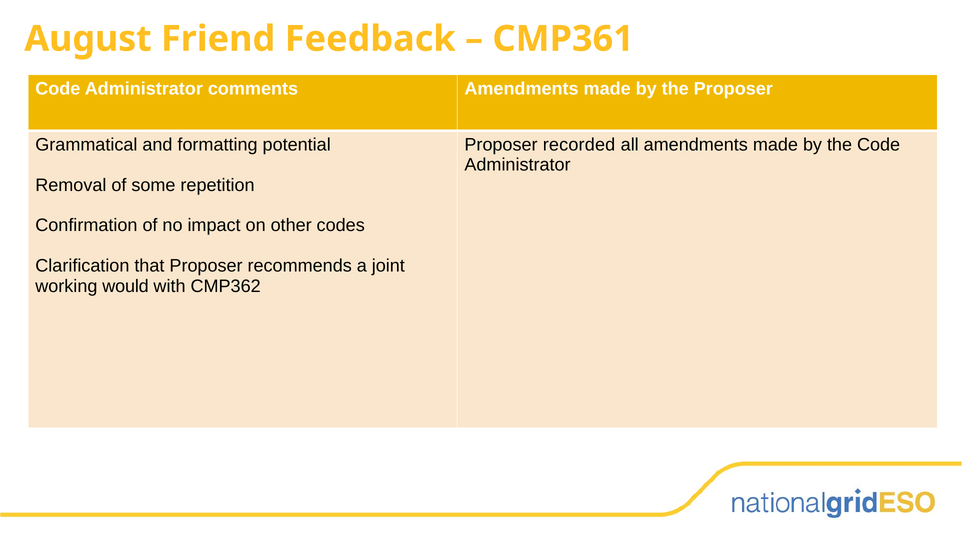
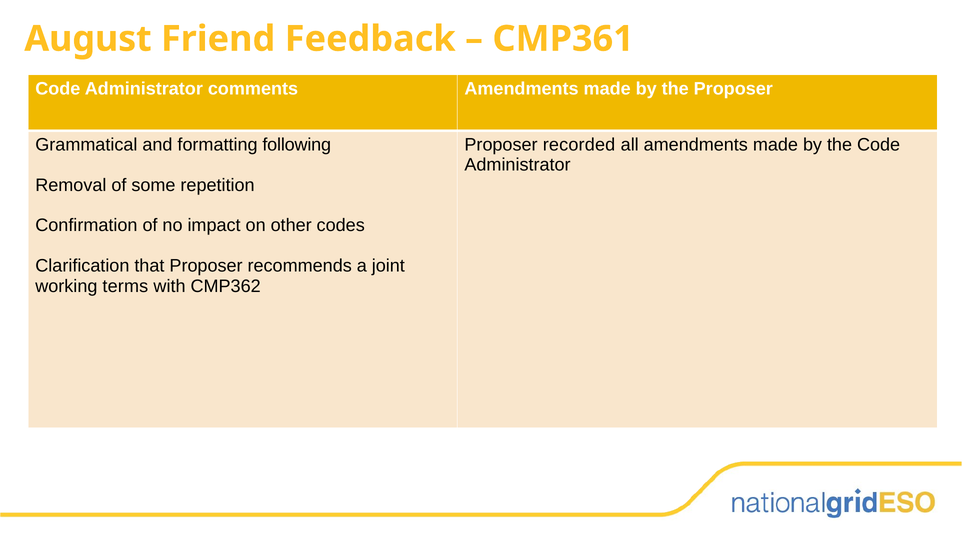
potential: potential -> following (297, 145)
would: would -> terms (125, 286)
